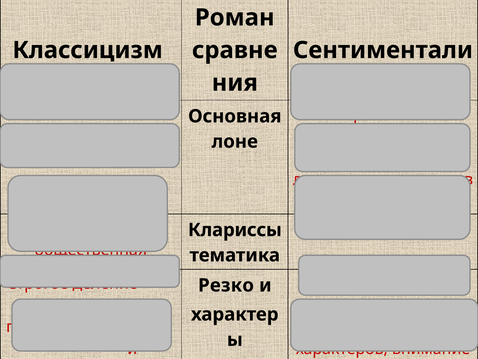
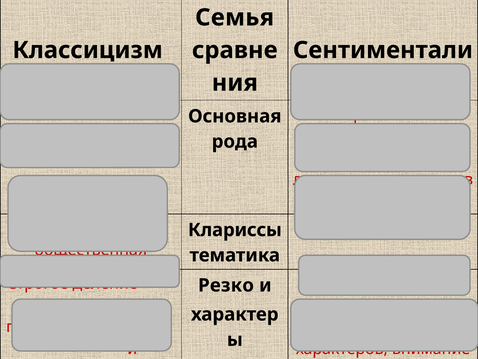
Роман: Роман -> Семья (235, 18)
лоне: лоне -> рода (235, 141)
